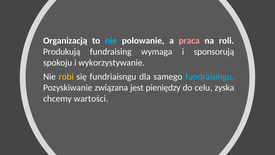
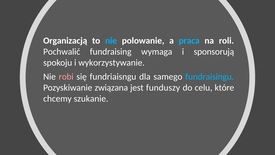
praca colour: pink -> light blue (189, 41)
Produkują: Produkują -> Pochwalić (62, 52)
robi colour: yellow -> pink (66, 76)
pieniędzy: pieniędzy -> funduszy (163, 87)
zyska: zyska -> które (224, 87)
wartości: wartości -> szukanie (91, 98)
